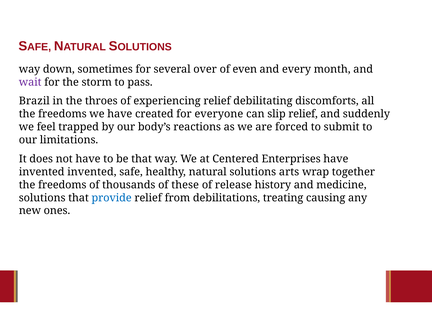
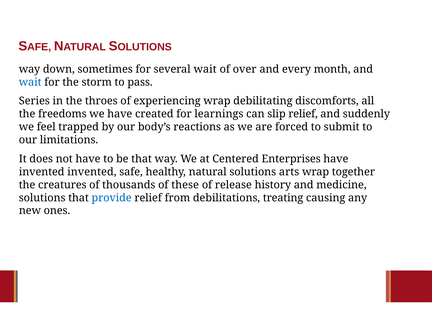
several over: over -> wait (205, 69)
even: even -> over (245, 69)
wait colour: purple -> blue (30, 82)
Brazil: Brazil -> Series (34, 101)
experiencing relief: relief -> wrap (217, 101)
everyone: everyone -> learnings (219, 114)
freedoms: freedoms -> creatures (62, 185)
